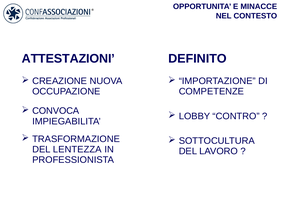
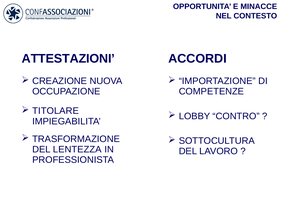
DEFINITO: DEFINITO -> ACCORDI (197, 59)
CONVOCA: CONVOCA -> TITOLARE (56, 111)
